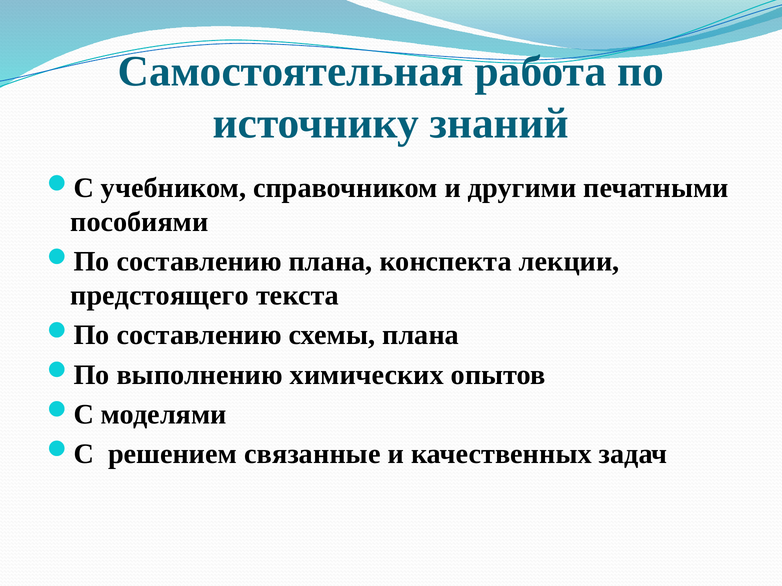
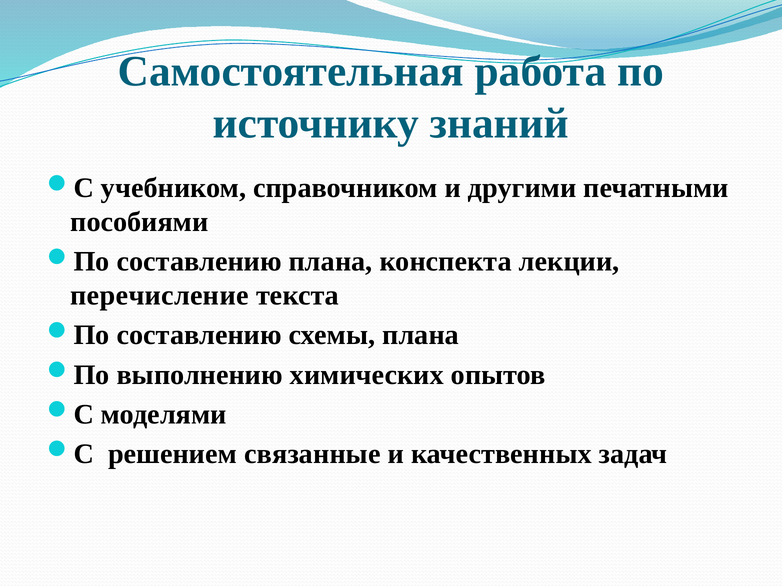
предстоящего: предстоящего -> перечисление (160, 296)
